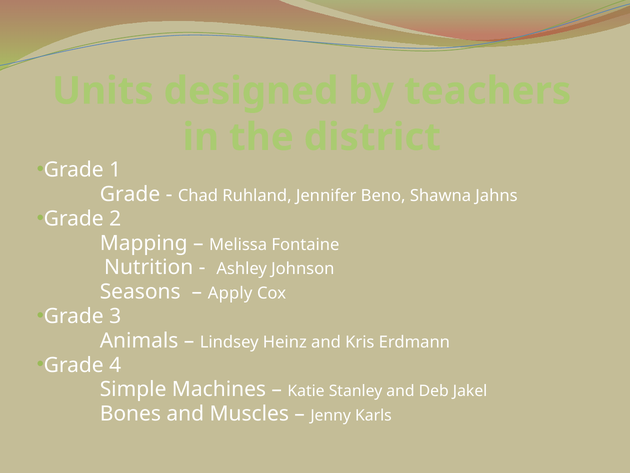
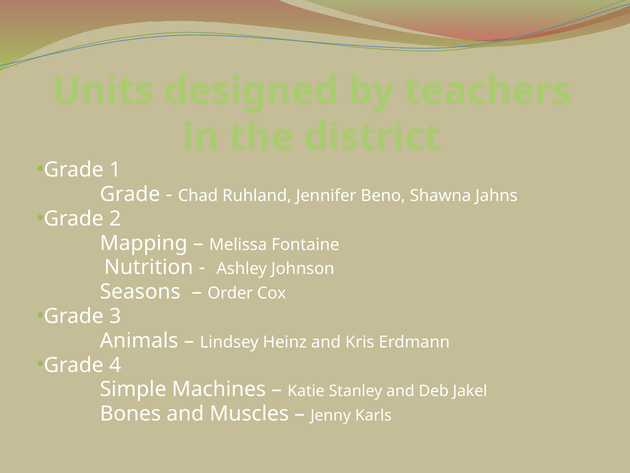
Apply: Apply -> Order (230, 293)
